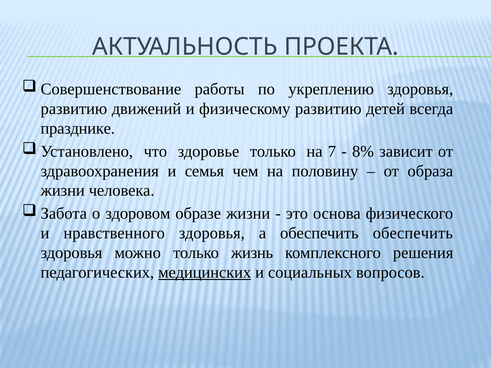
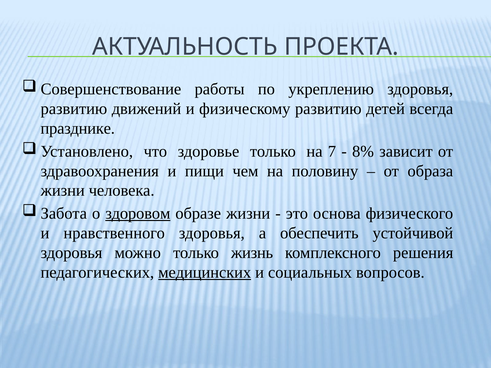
семья: семья -> пищи (204, 171)
здоровом underline: none -> present (138, 214)
обеспечить обеспечить: обеспечить -> устойчивой (413, 233)
